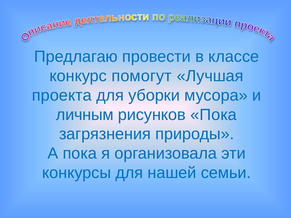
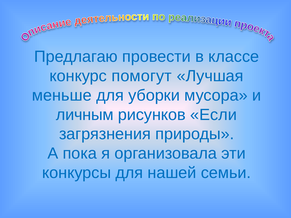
проекта: проекта -> меньше (62, 95)
рисунков Пока: Пока -> Если (214, 115)
